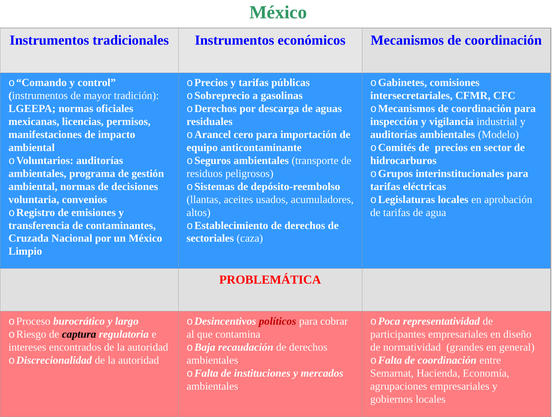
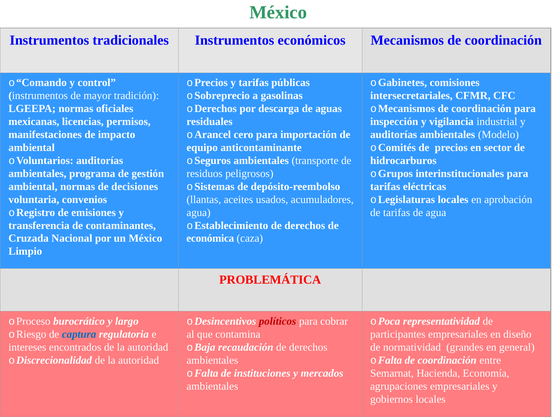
altos: altos -> agua (199, 212)
sectoriales: sectoriales -> económica (210, 238)
captura colour: black -> blue (79, 334)
